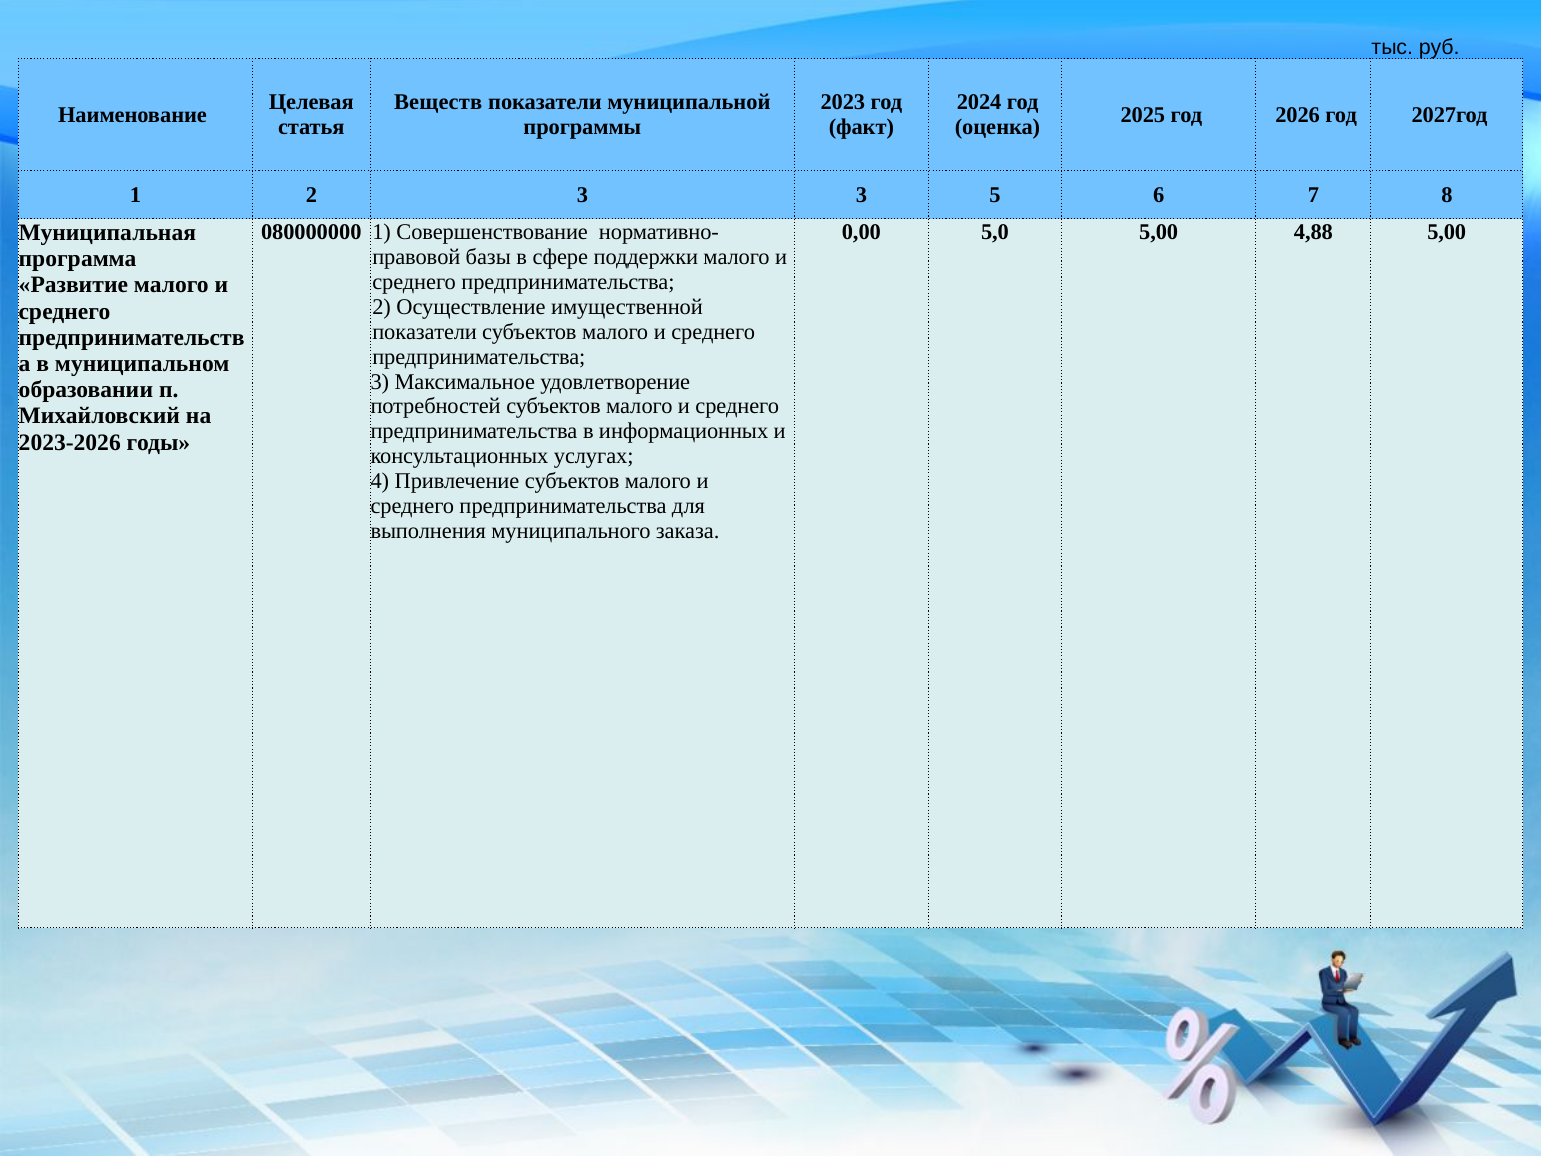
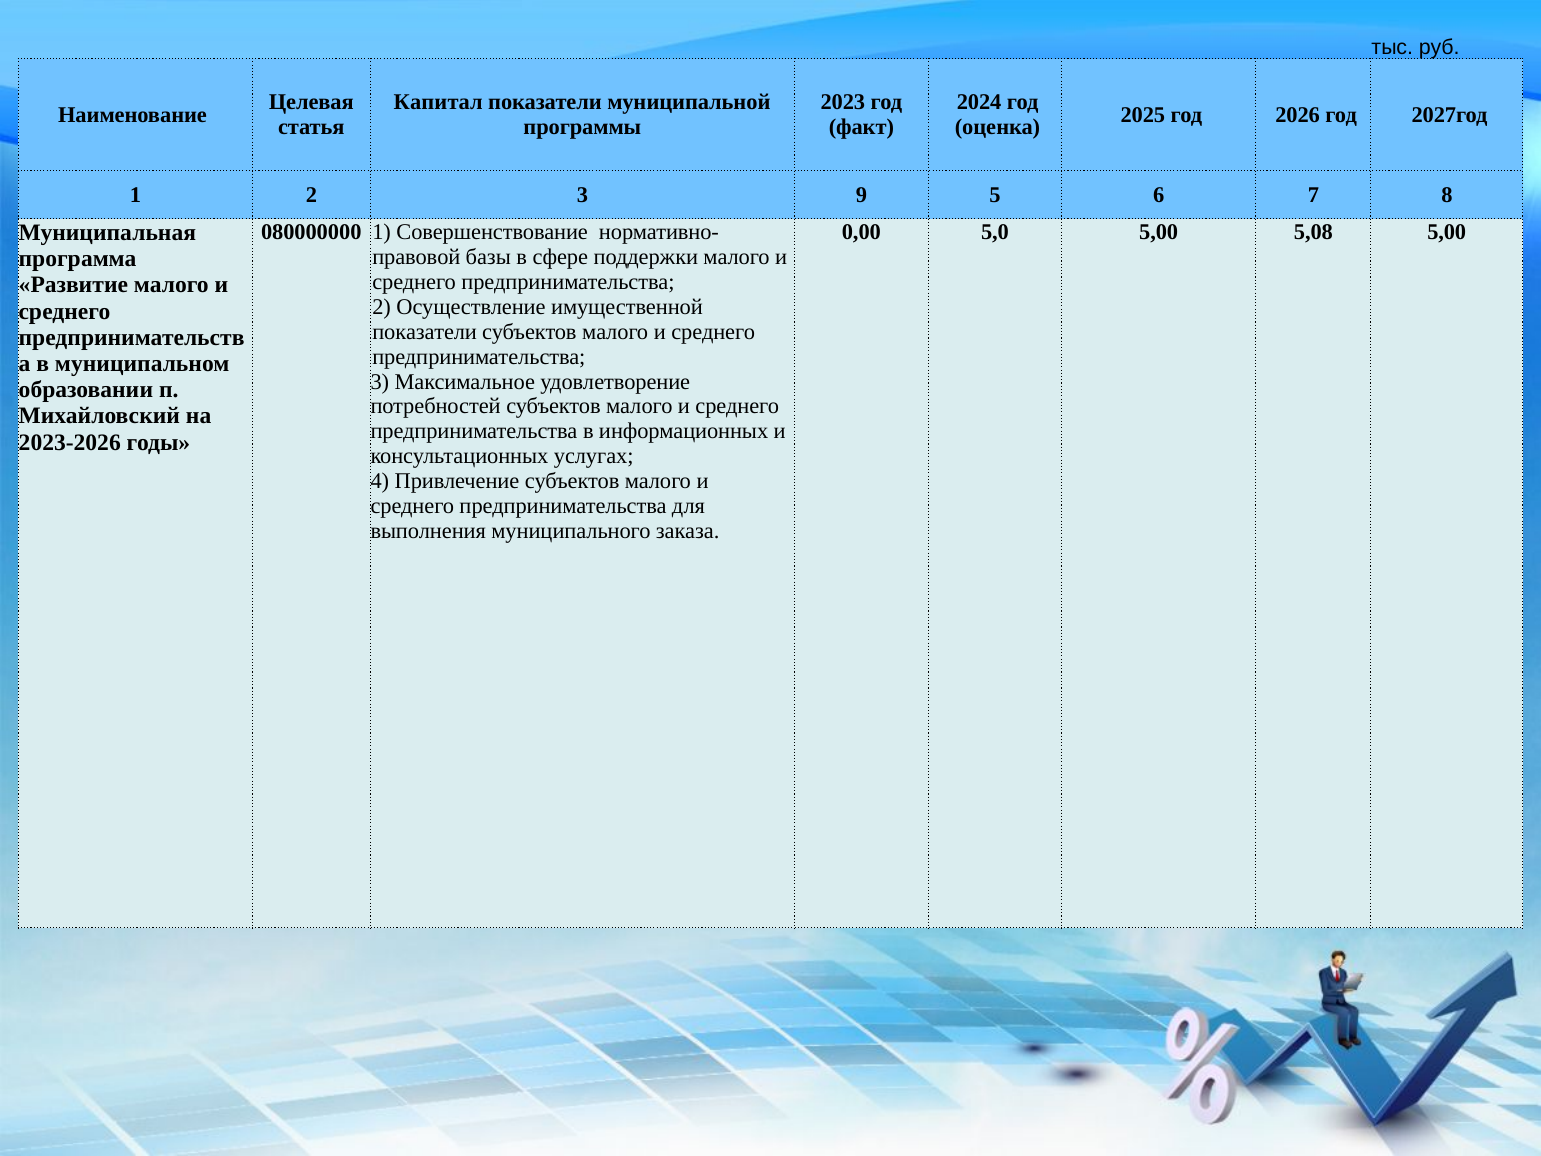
Веществ: Веществ -> Капитал (438, 102)
3 3: 3 -> 9 (862, 195)
4,88: 4,88 -> 5,08 (1313, 232)
